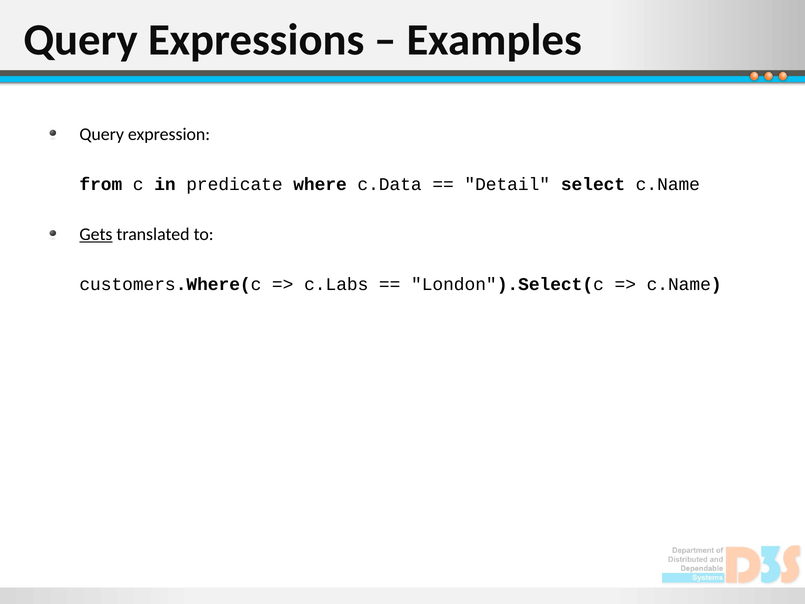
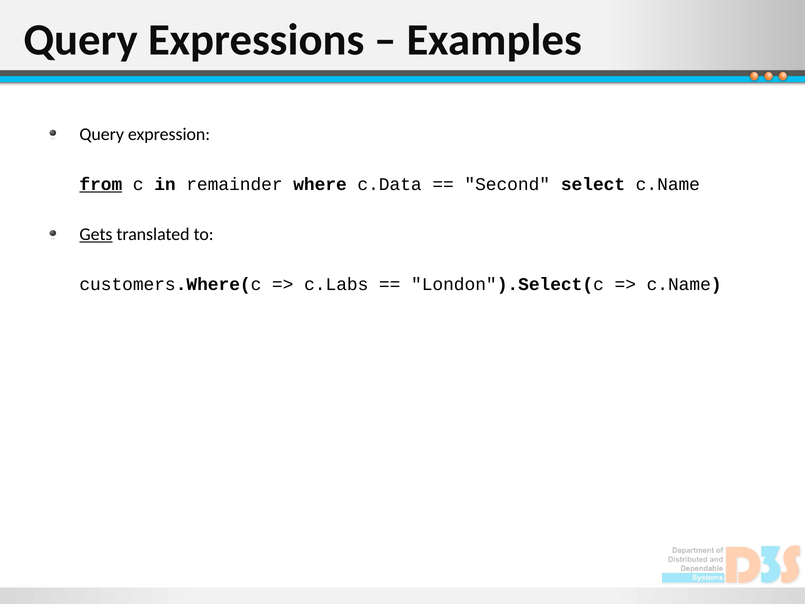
from underline: none -> present (101, 184)
predicate: predicate -> remainder (234, 184)
Detail: Detail -> Second (507, 184)
